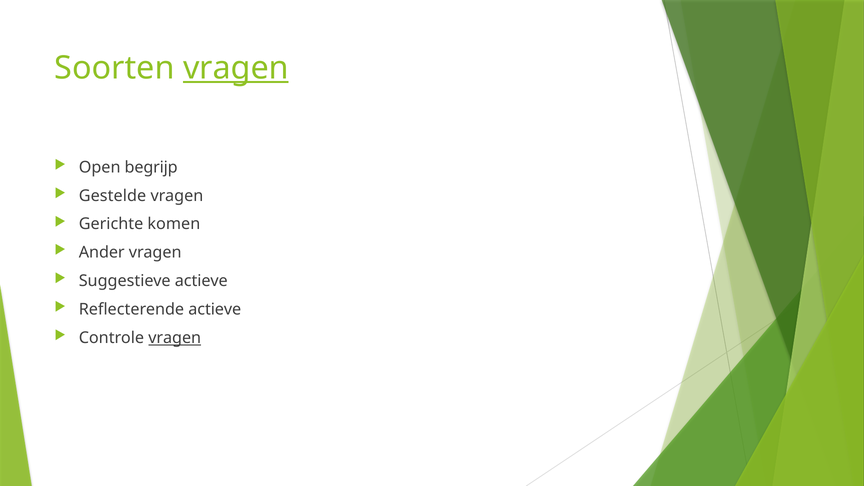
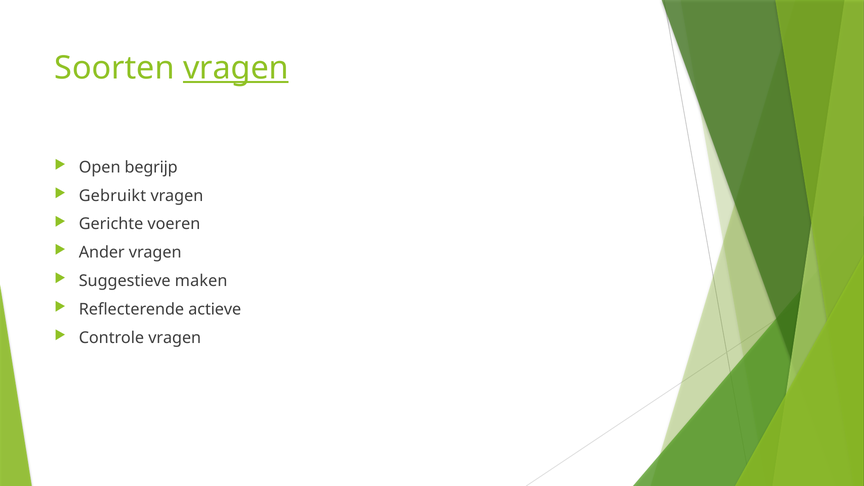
Gestelde: Gestelde -> Gebruikt (112, 196)
komen: komen -> voeren (174, 224)
Suggestieve actieve: actieve -> maken (201, 281)
vragen underline: present -> none (175, 338)
